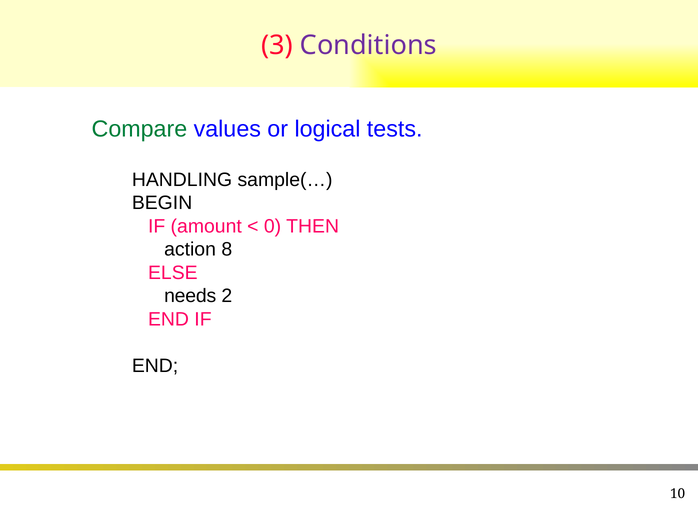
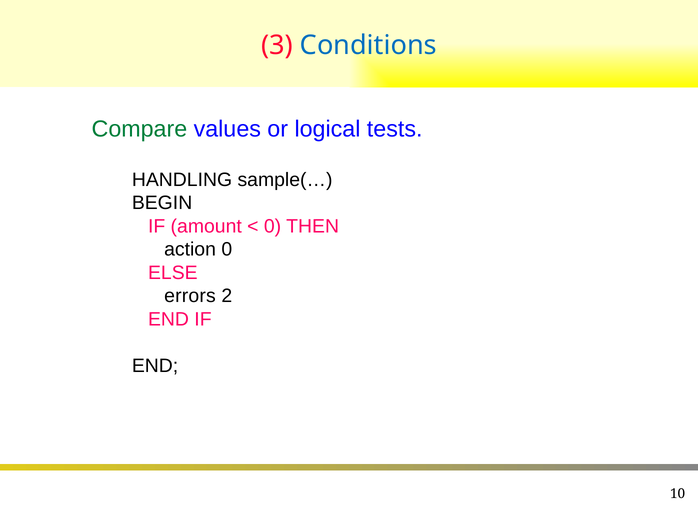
Conditions colour: purple -> blue (368, 46)
action 8: 8 -> 0 (227, 250)
needs: needs -> errors (190, 296)
